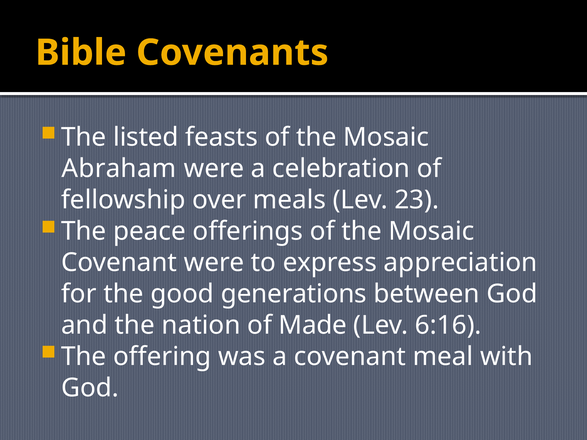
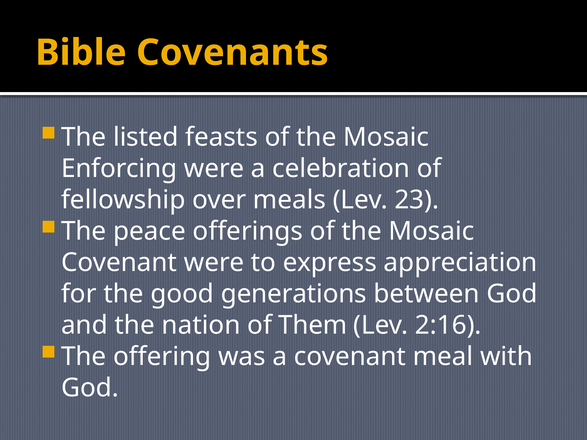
Abraham: Abraham -> Enforcing (119, 169)
Made: Made -> Them (313, 325)
6:16: 6:16 -> 2:16 (448, 325)
